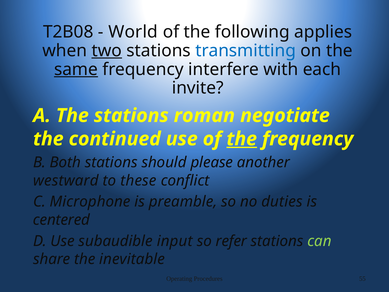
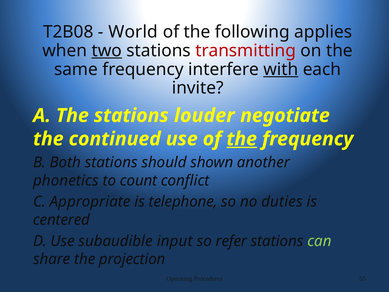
transmitting colour: blue -> red (246, 51)
same underline: present -> none (76, 69)
with underline: none -> present (281, 69)
roman: roman -> louder (204, 115)
please: please -> shown (212, 162)
westward: westward -> phonetics (66, 180)
these: these -> count (139, 180)
Microphone: Microphone -> Appropriate (90, 202)
preamble: preamble -> telephone (183, 202)
inevitable: inevitable -> projection (132, 259)
